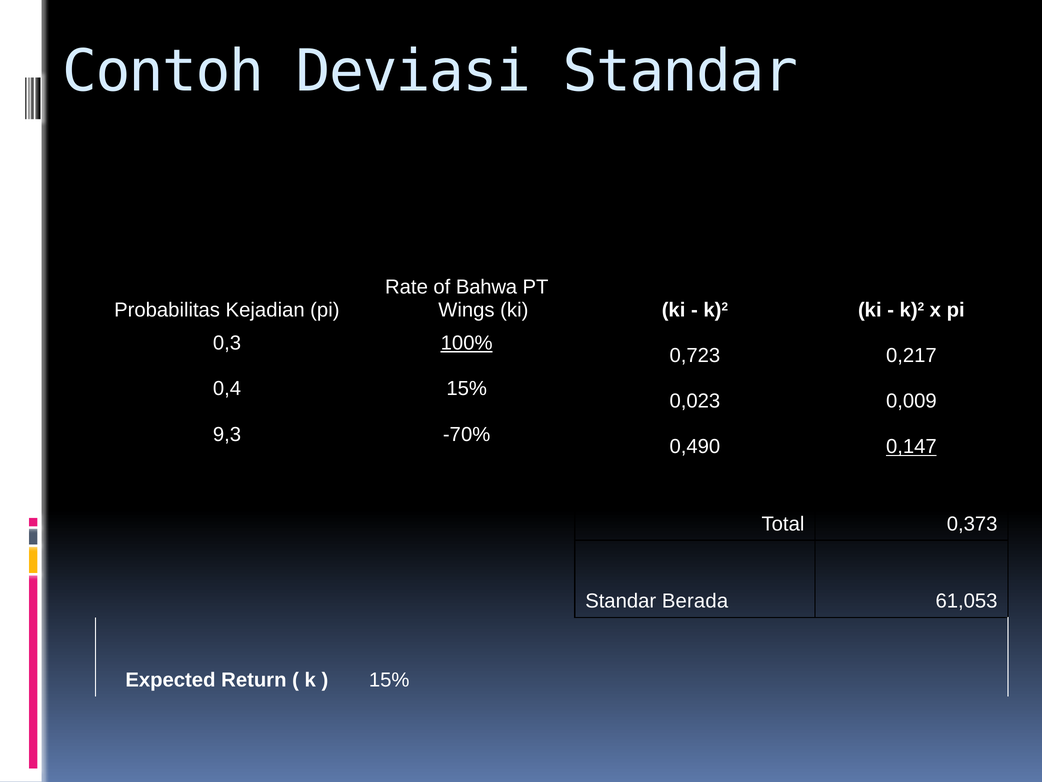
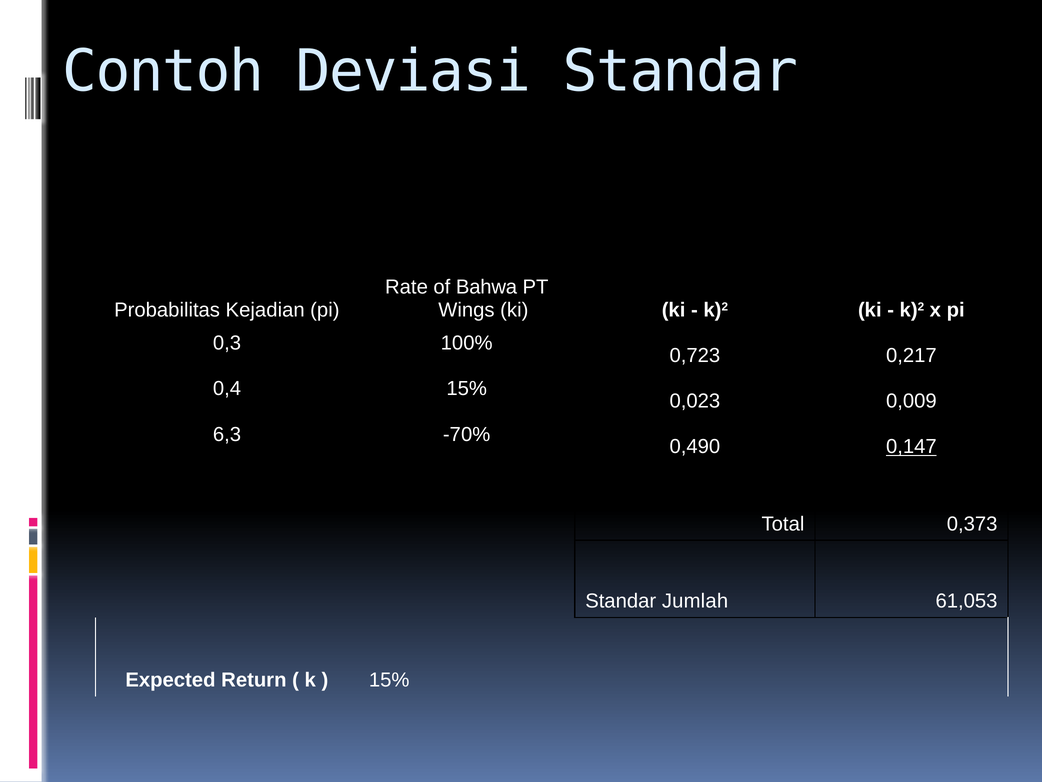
100% underline: present -> none (467, 343)
9,3: 9,3 -> 6,3 (227, 434)
Berada: Berada -> Jumlah (695, 601)
